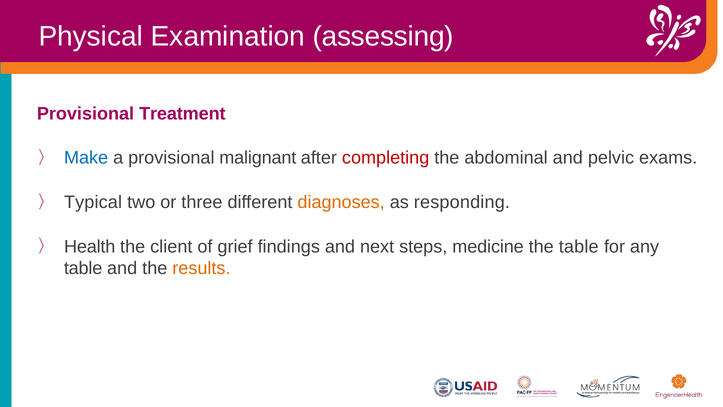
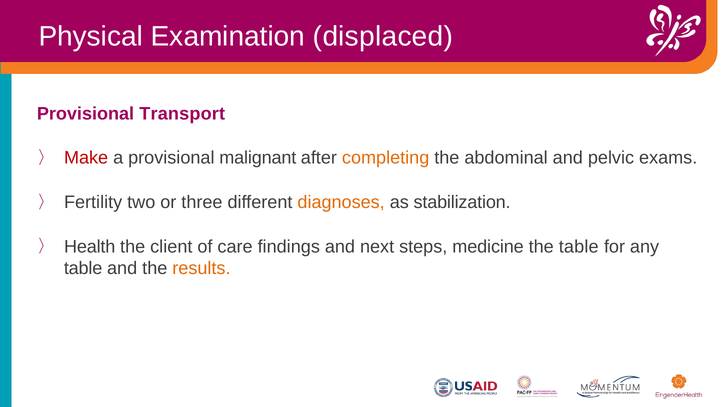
assessing: assessing -> displaced (383, 36)
Treatment: Treatment -> Transport (182, 114)
Make colour: blue -> red (86, 158)
completing colour: red -> orange (386, 158)
Typical: Typical -> Fertility (93, 202)
responding: responding -> stabilization (462, 202)
grief: grief -> care (235, 246)
